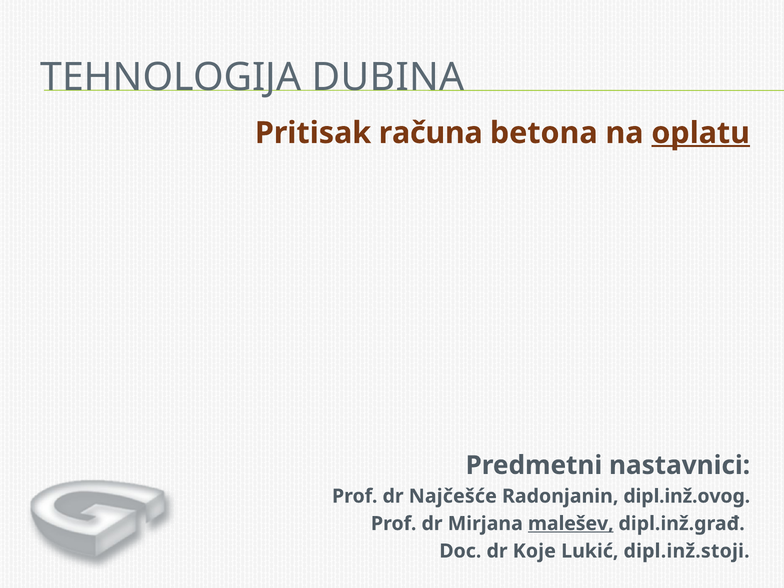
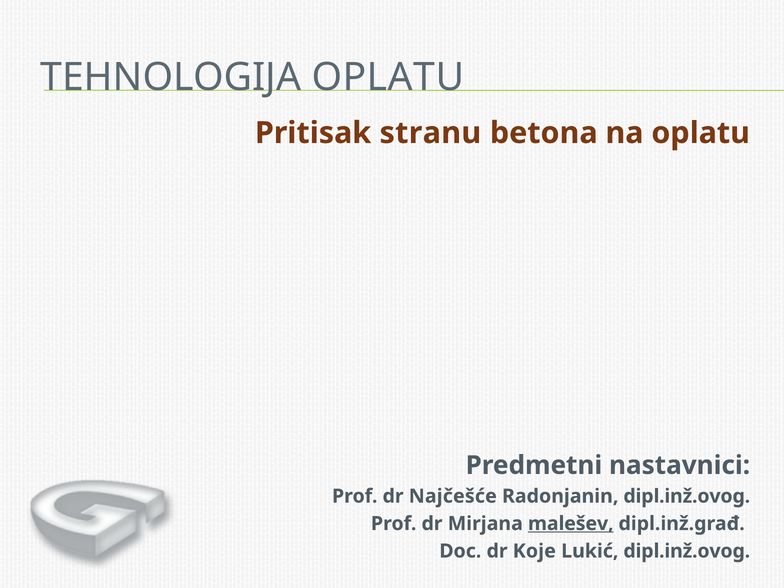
TEHNOLOGIJA DUBINA: DUBINA -> OPLATU (388, 77)
računa: računa -> stranu (430, 133)
oplatu underline: present -> none (701, 133)
Lukić dipl.inž.stoji: dipl.inž.stoji -> dipl.inž.ovog (687, 551)
